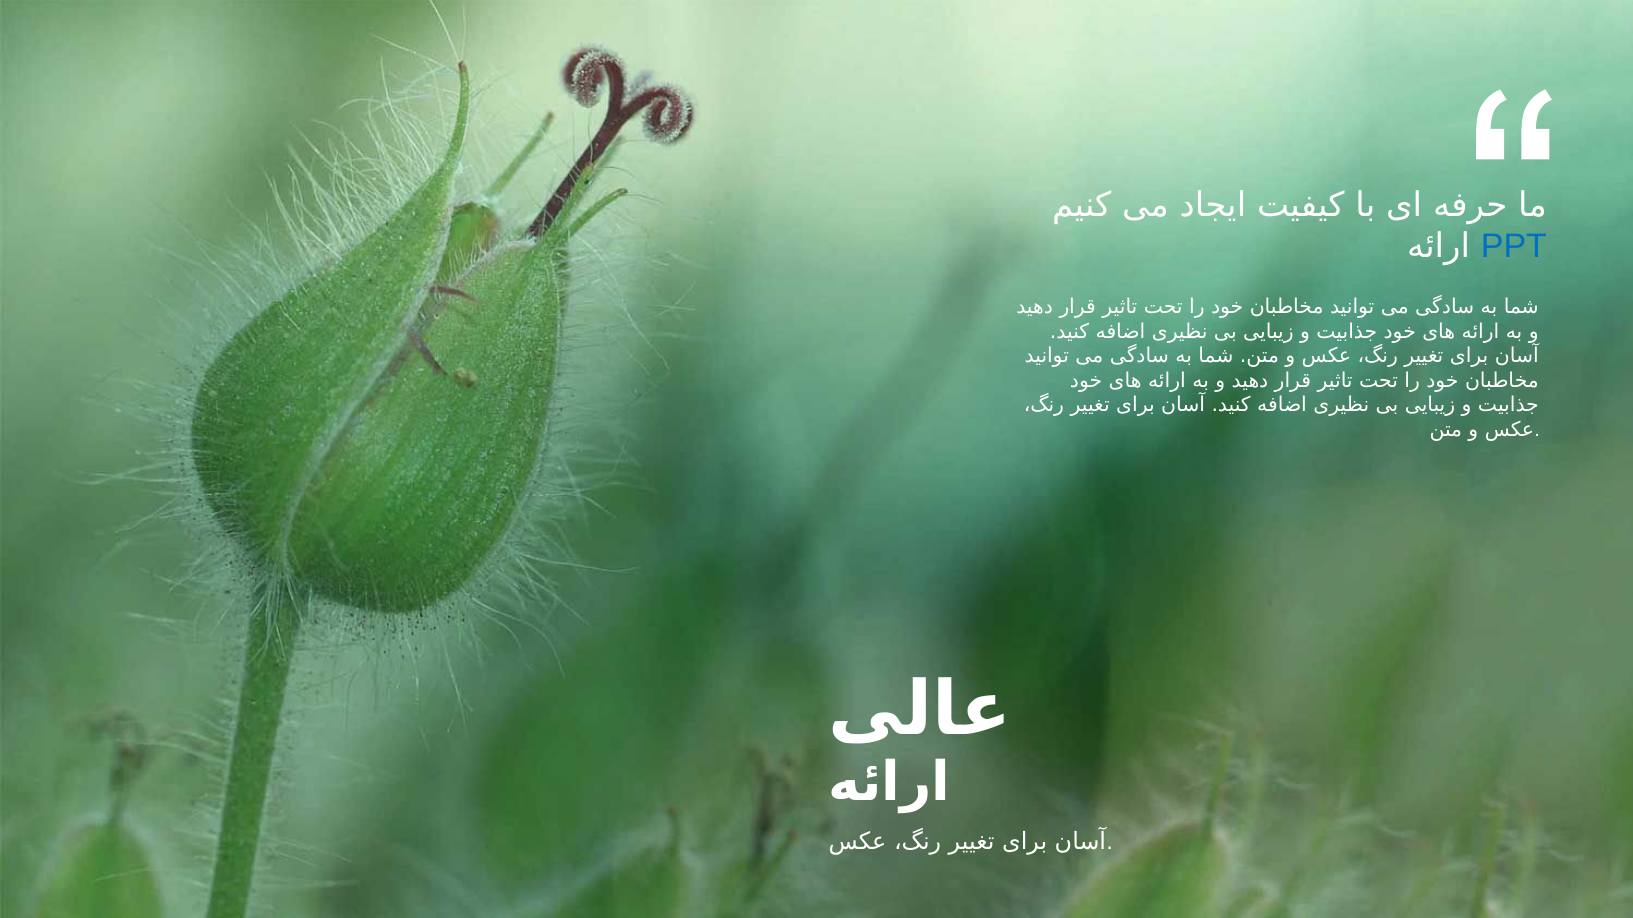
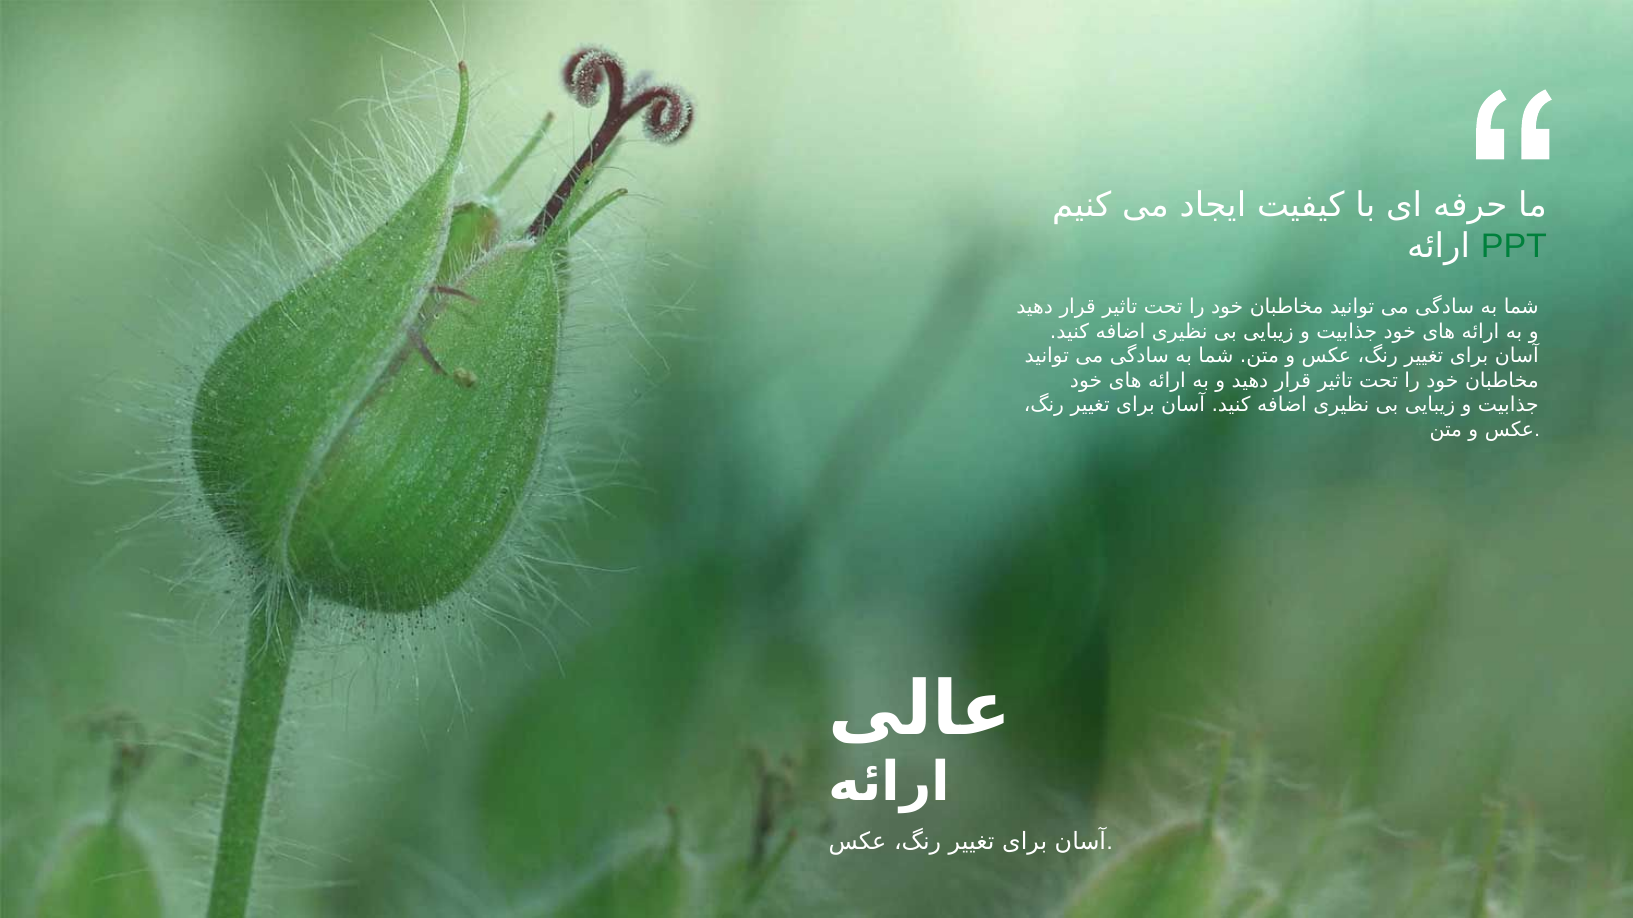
PPT colour: blue -> green (1514, 246)
